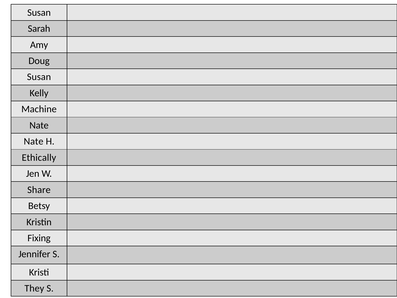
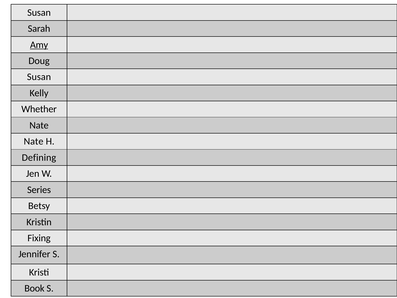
Amy underline: none -> present (39, 45)
Machine: Machine -> Whether (39, 109)
Ethically: Ethically -> Defining (39, 157)
Share: Share -> Series (39, 190)
They: They -> Book (34, 288)
